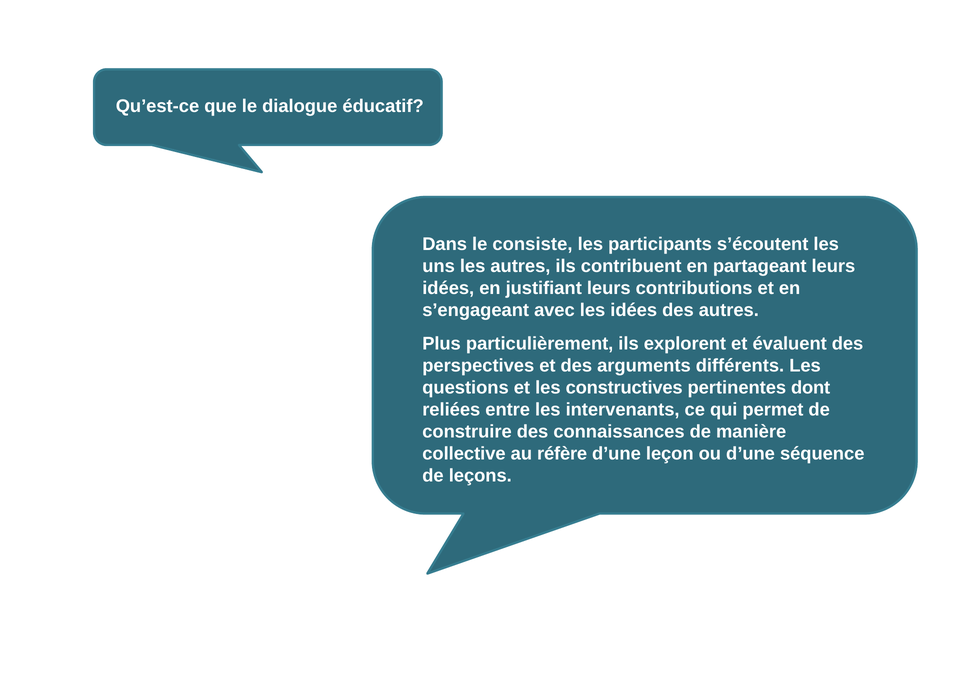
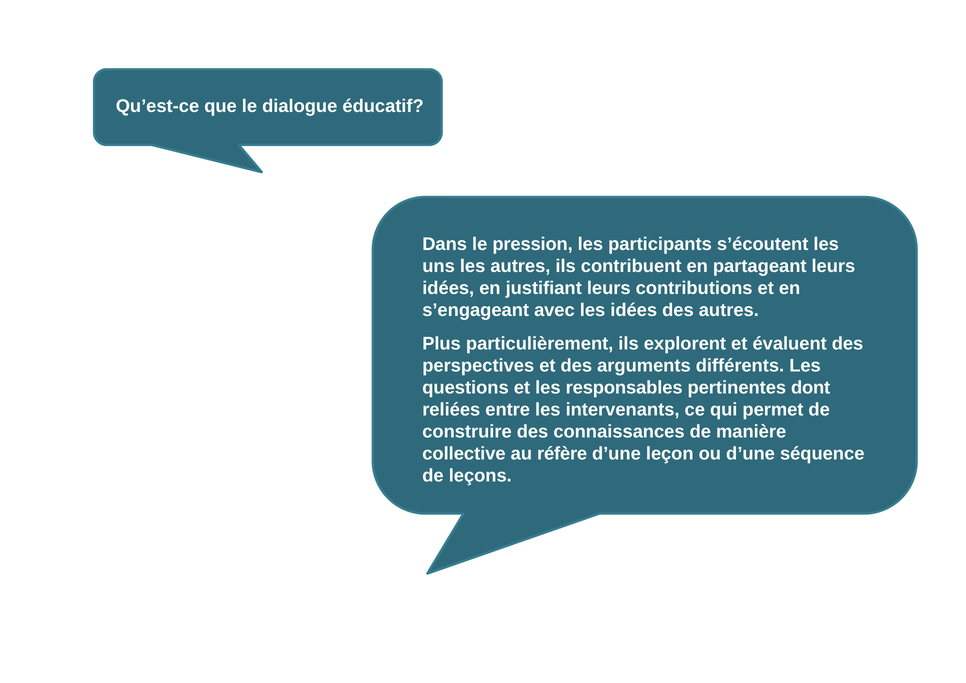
consiste: consiste -> pression (533, 244)
constructives: constructives -> responsables (624, 388)
